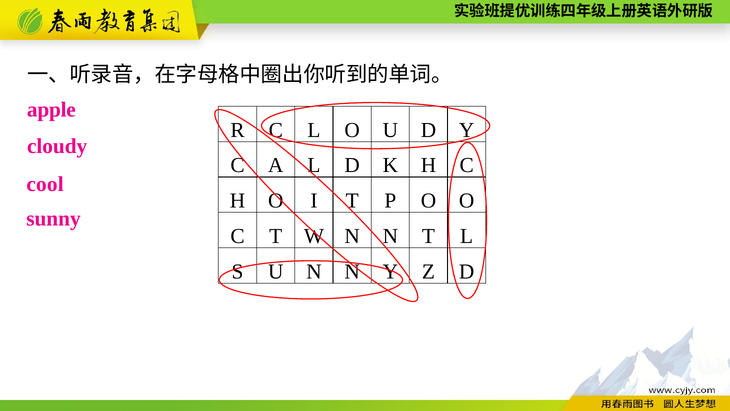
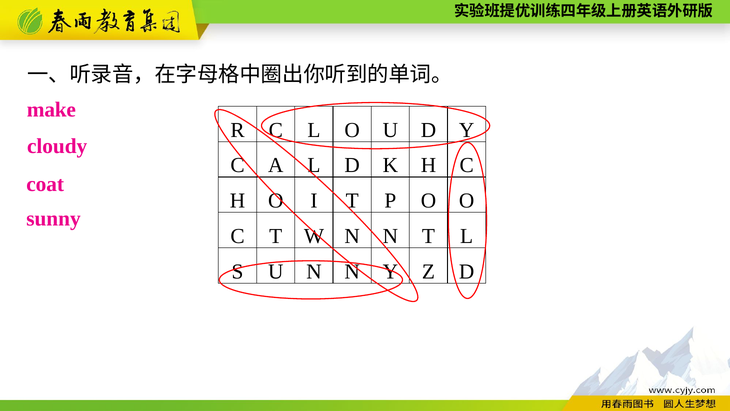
apple: apple -> make (51, 110)
cool: cool -> coat (45, 184)
